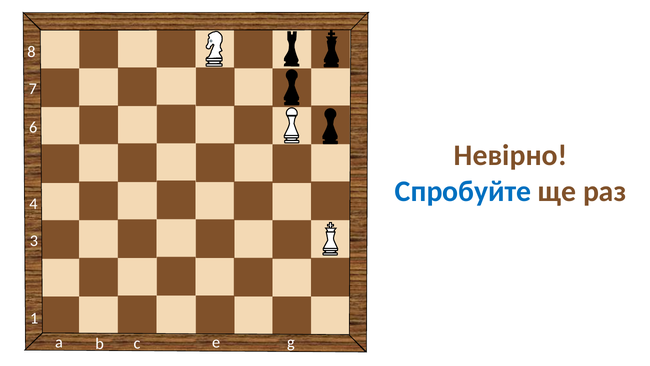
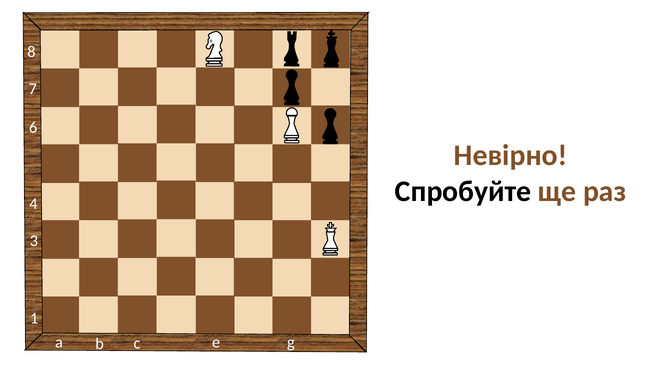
Спробуйте colour: blue -> black (463, 191)
